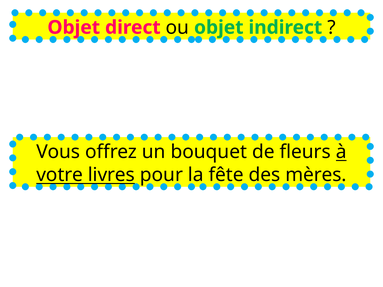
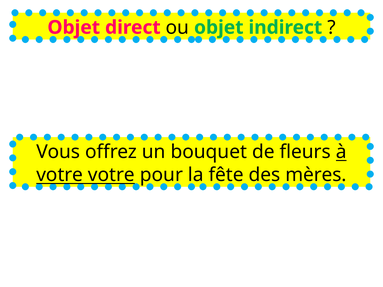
votre livres: livres -> votre (111, 175)
